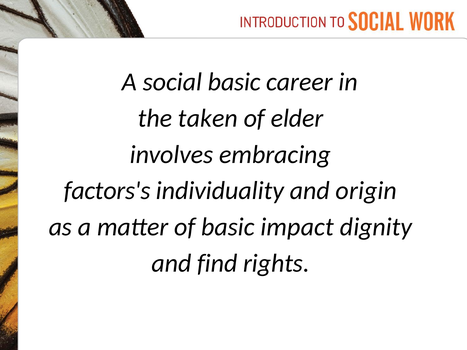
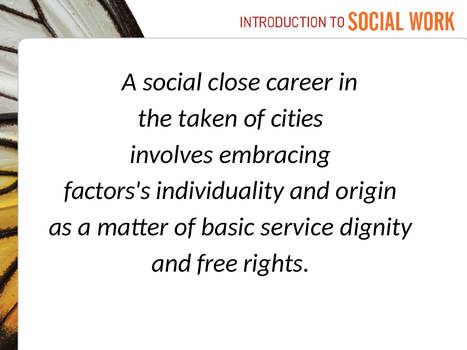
social basic: basic -> close (234, 82)
elder: elder -> cities (297, 118)
impact: impact -> service (297, 227)
find: find -> free (217, 263)
